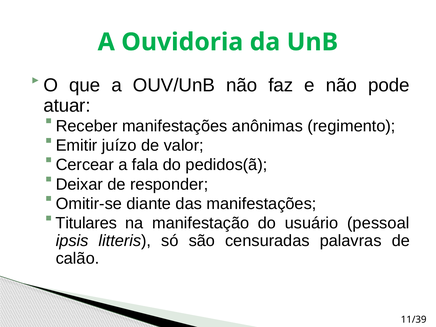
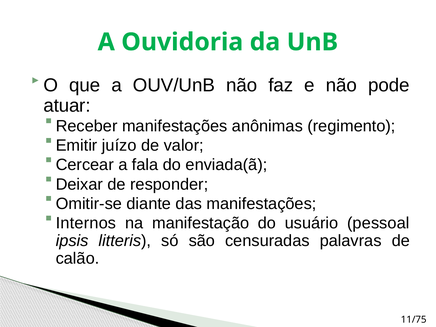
pedidos(ã: pedidos(ã -> enviada(ã (226, 165)
Titulares: Titulares -> Internos (86, 223)
11/39: 11/39 -> 11/75 (414, 320)
